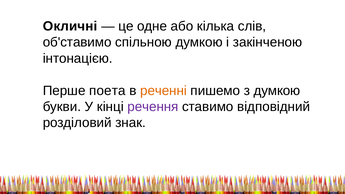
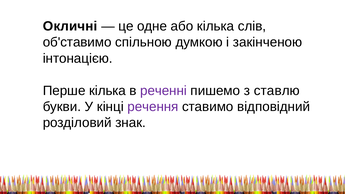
Перше поета: поета -> кілька (107, 91)
реченні colour: orange -> purple (164, 91)
з думкою: думкою -> ставлю (277, 91)
